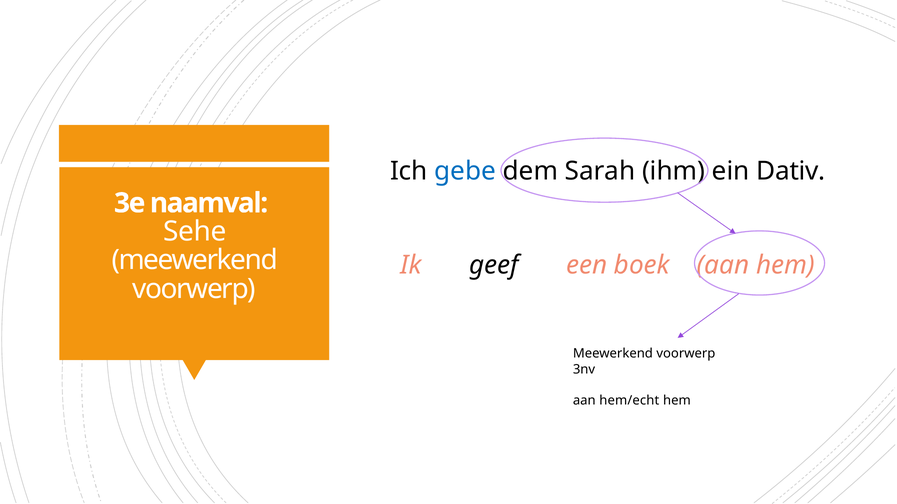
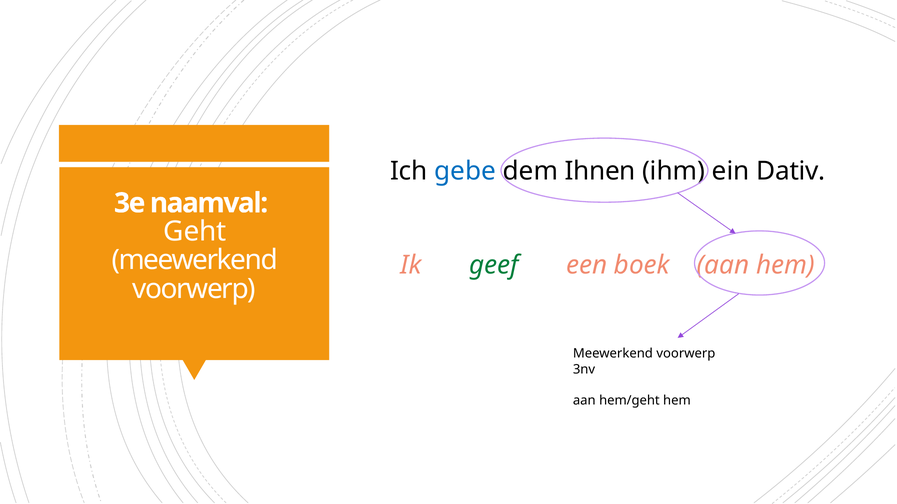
Sarah: Sarah -> Ihnen (600, 171)
Sehe: Sehe -> Geht (195, 232)
geef colour: black -> green (494, 265)
hem/echt: hem/echt -> hem/geht (629, 401)
